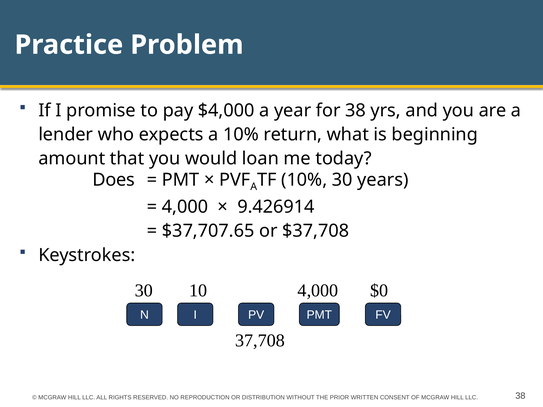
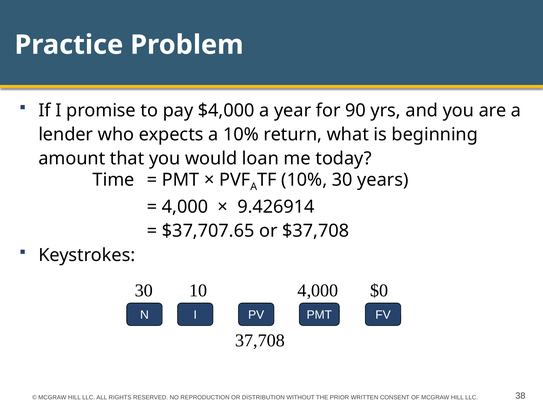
for 38: 38 -> 90 (356, 110)
Does: Does -> Time (114, 180)
